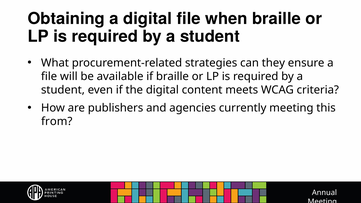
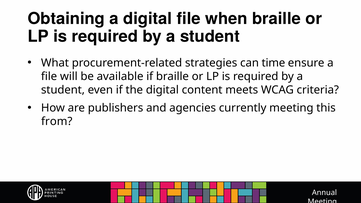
they: they -> time (273, 63)
